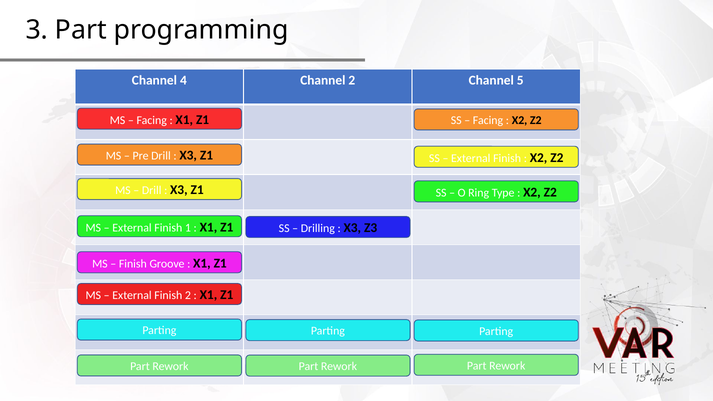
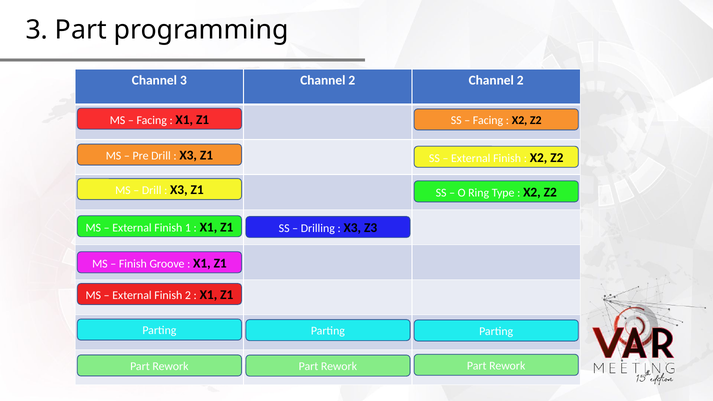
Channel 4: 4 -> 3 (183, 80)
2 Channel 5: 5 -> 2 (520, 80)
